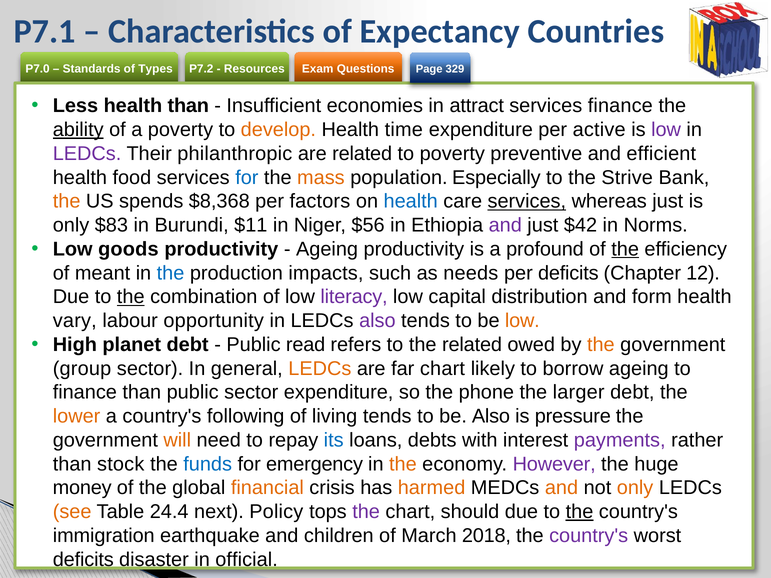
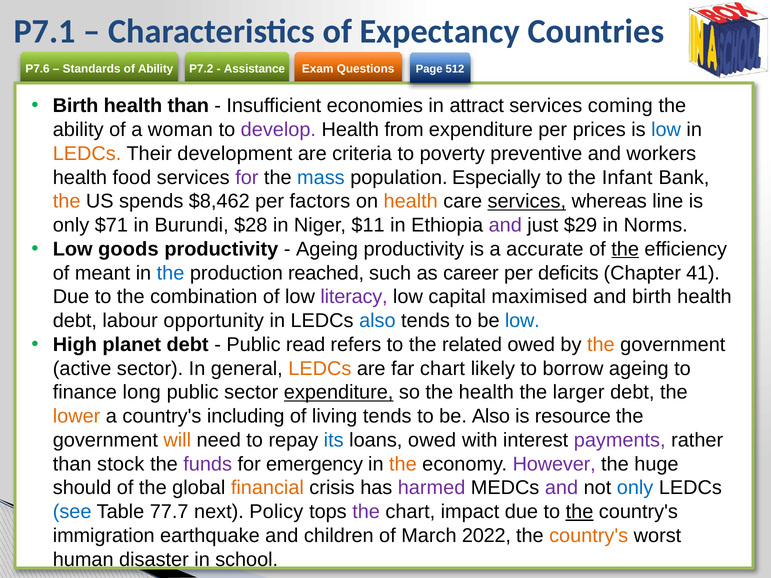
P7.0: P7.0 -> P7.6 (38, 69)
of Types: Types -> Ability (156, 69)
Resources: Resources -> Assistance (254, 69)
329: 329 -> 512 (455, 69)
Less: Less -> Birth (76, 106)
services finance: finance -> coming (620, 106)
ability underline: present -> none (78, 130)
a poverty: poverty -> woman (180, 130)
develop colour: orange -> purple (278, 130)
time: time -> from (404, 130)
active: active -> prices (599, 130)
low colour: purple -> blue (666, 130)
LEDCs colour: purple -> orange (87, 154)
philanthropic: philanthropic -> development (235, 154)
are related: related -> criteria (362, 154)
efficient: efficient -> workers (661, 154)
for colour: blue -> purple (247, 178)
mass colour: orange -> blue (321, 178)
Strive: Strive -> Infant (627, 178)
$8,368: $8,368 -> $8,462 (219, 201)
health colour: blue -> orange (411, 201)
whereas just: just -> line (668, 201)
$83: $83 -> $71 (111, 225)
$11: $11 -> $28 (251, 225)
$56: $56 -> $11 (368, 225)
$42: $42 -> $29 (581, 225)
profound: profound -> accurate (545, 249)
impacts: impacts -> reached (326, 273)
needs: needs -> career (471, 273)
12: 12 -> 41 (703, 273)
the underline: present -> none (131, 297)
distribution: distribution -> maximised (539, 297)
and form: form -> birth (652, 297)
vary: vary -> debt (75, 321)
also colour: purple -> blue (377, 321)
low colour: orange -> blue (522, 321)
group: group -> active (82, 369)
finance than: than -> long (142, 393)
expenditure underline: none -> present (339, 393)
the phone: phone -> health (486, 393)
following: following -> including (246, 416)
pressure: pressure -> resource (573, 416)
loans debts: debts -> owed (432, 440)
funds colour: blue -> purple (208, 464)
money: money -> should (82, 488)
harmed colour: orange -> purple (432, 488)
and colour: orange -> purple (561, 488)
only colour: orange -> blue (635, 488)
see colour: orange -> blue (72, 512)
24.4: 24.4 -> 77.7 (169, 512)
should: should -> impact (470, 512)
2018: 2018 -> 2022 (486, 536)
country's colour: purple -> orange (589, 536)
deficits: deficits -> human (83, 560)
official: official -> school (247, 560)
